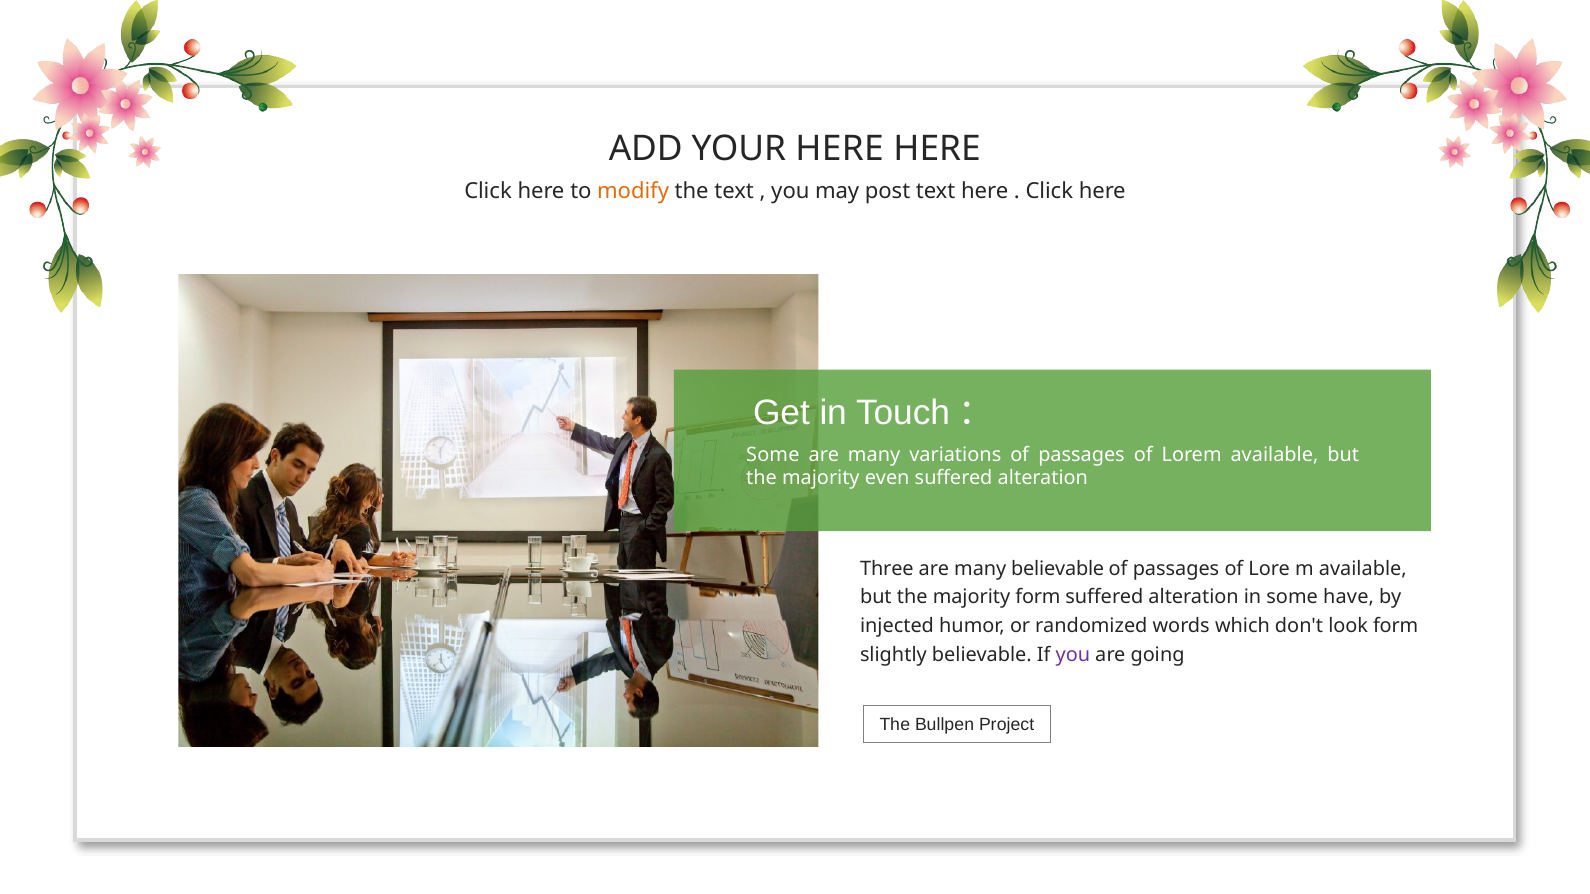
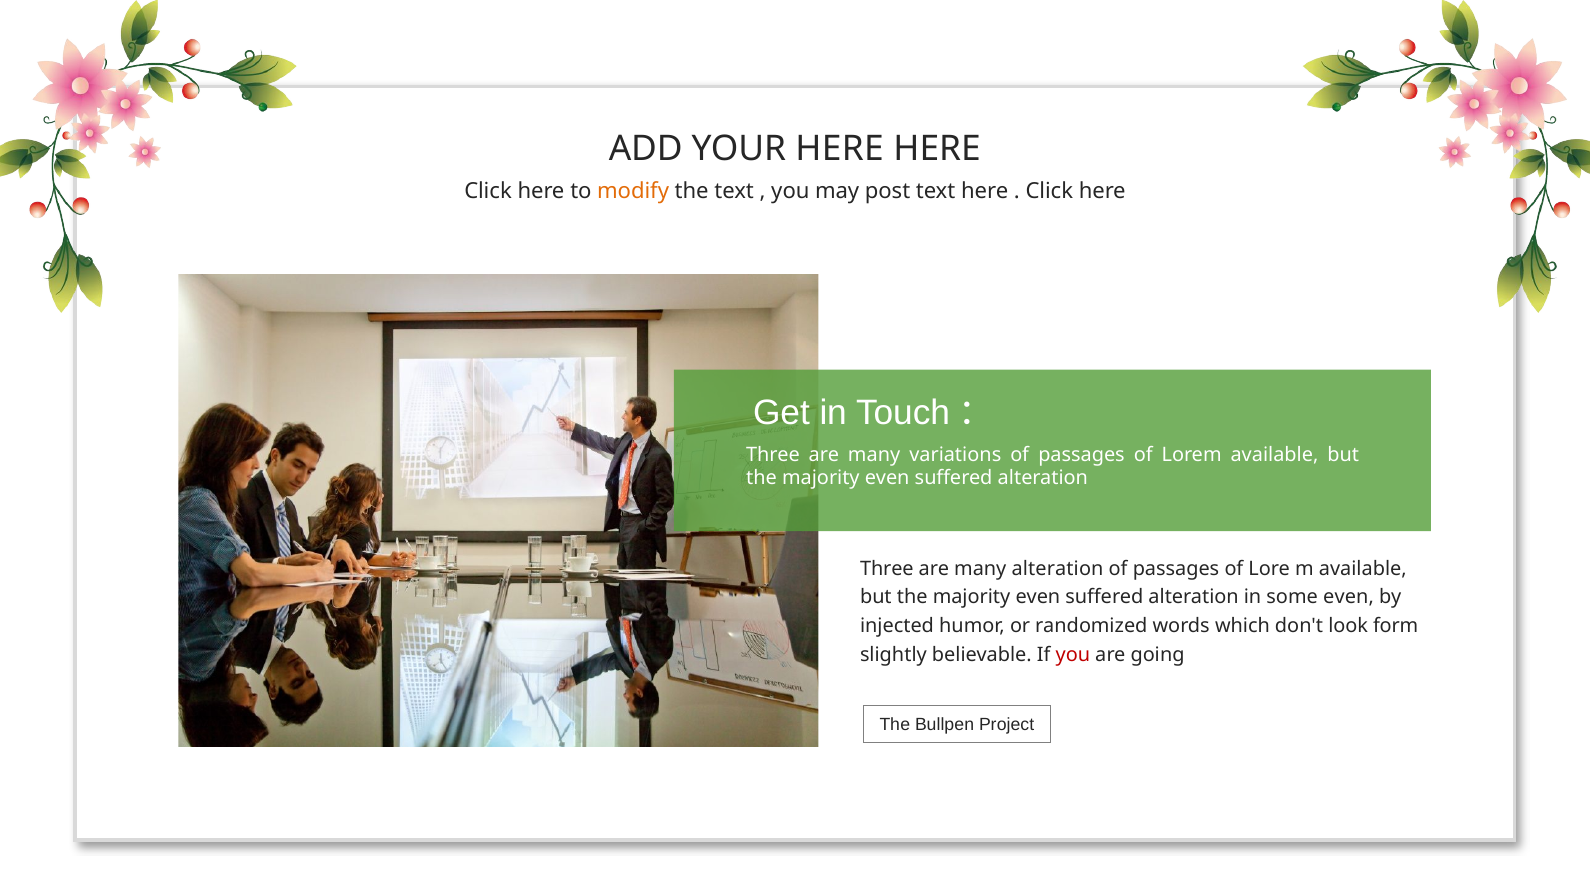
Some: Some -> Three (773, 455)
many believable: believable -> alteration (1058, 569)
form: form -> even (1038, 598)
some have: have -> even (1349, 598)
you colour: purple -> red (1073, 655)
